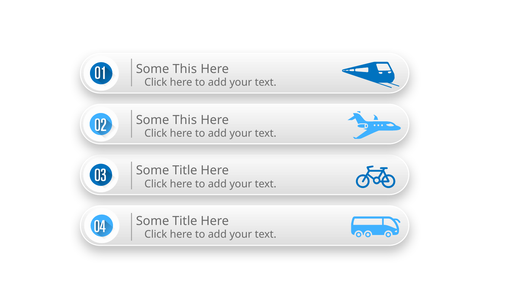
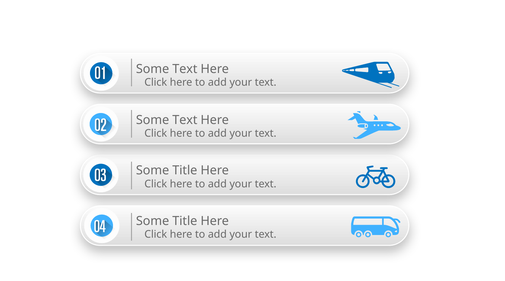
This: This -> Text (185, 69)
This: This -> Text (185, 120)
